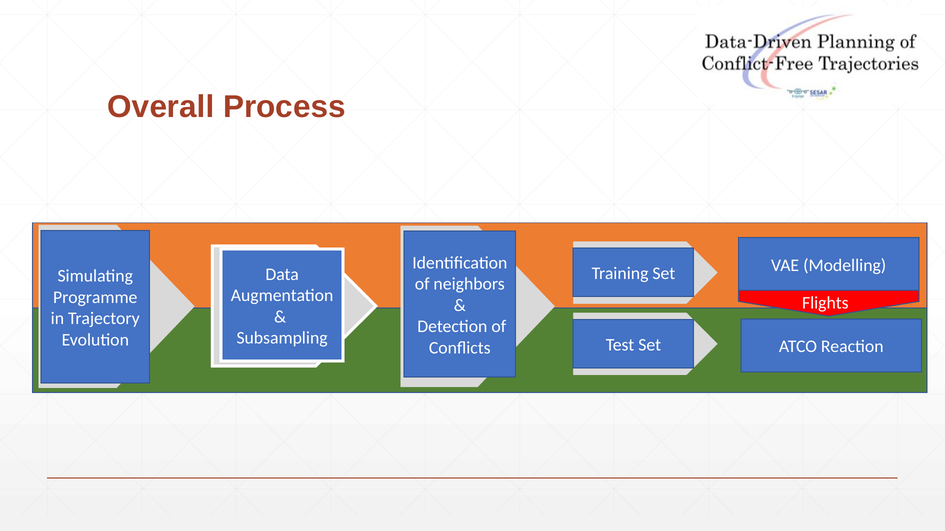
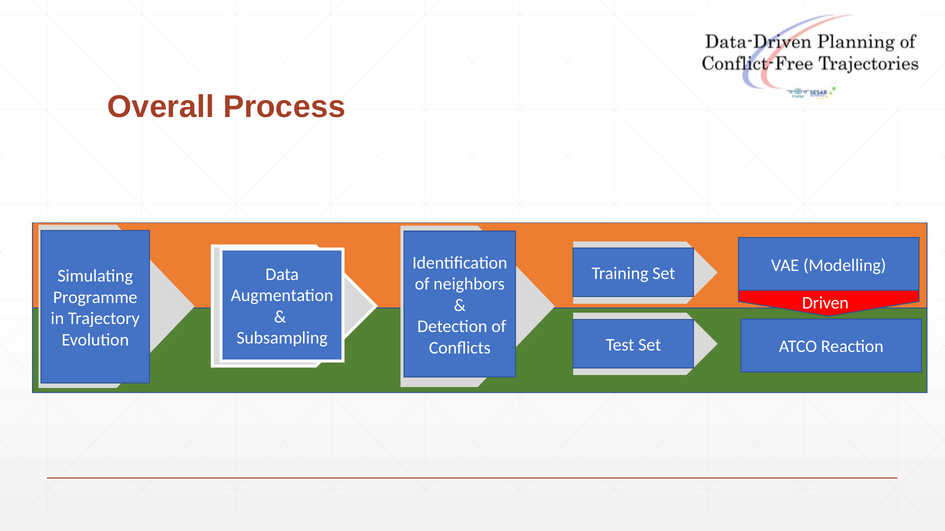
Flights: Flights -> Driven (825, 303)
